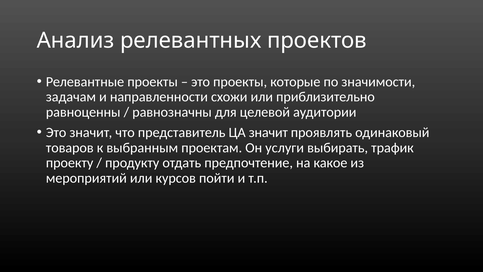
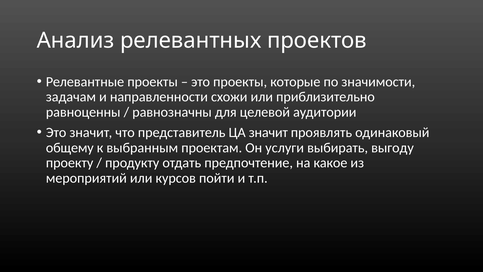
товаров: товаров -> общему (70, 148)
трафик: трафик -> выгоду (393, 148)
